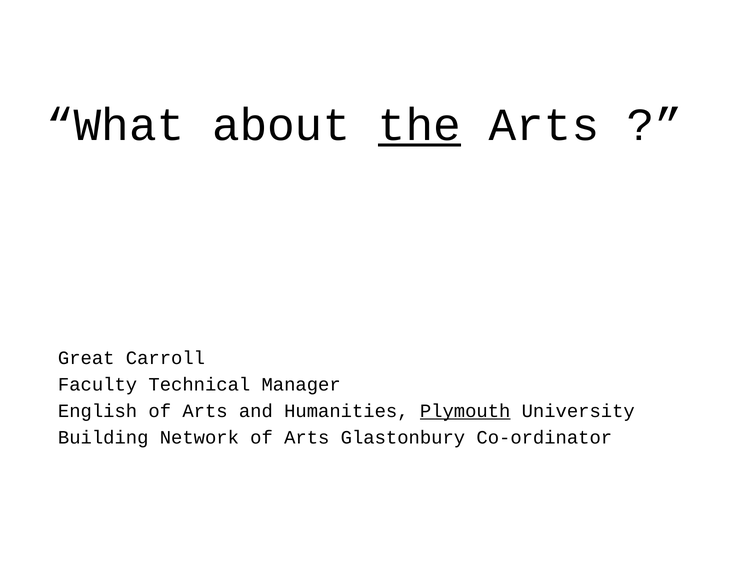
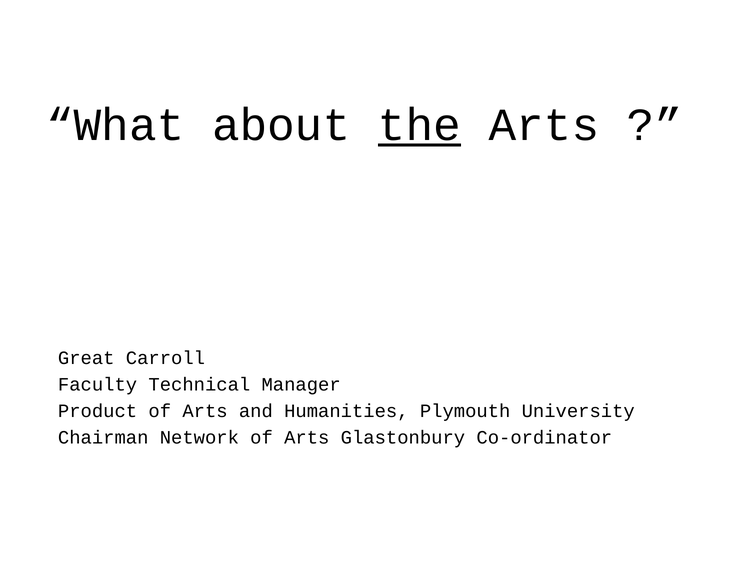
English: English -> Product (98, 411)
Plymouth underline: present -> none (465, 411)
Building: Building -> Chairman (103, 438)
